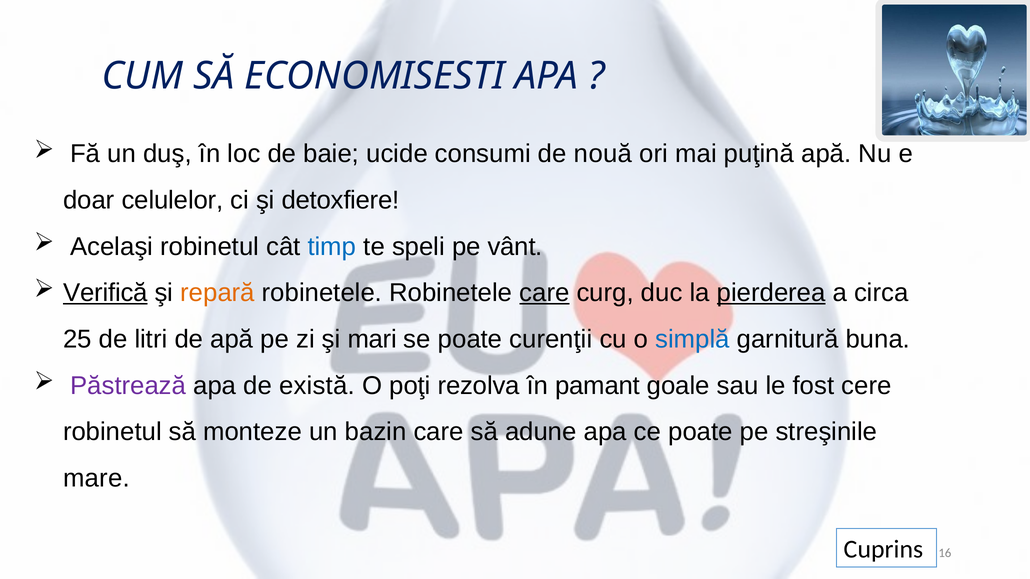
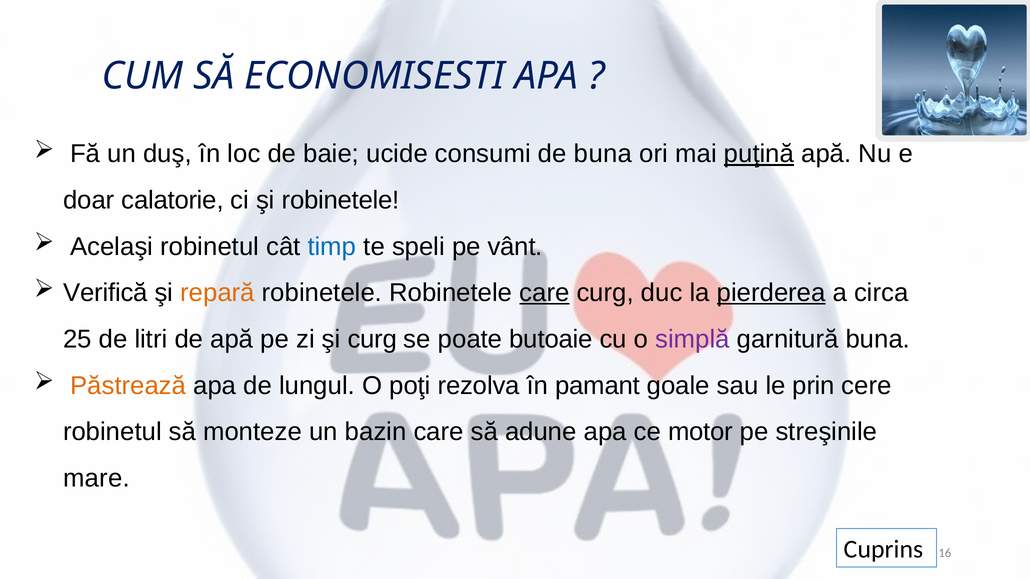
de nouă: nouă -> buna (603, 154)
puţină underline: none -> present (759, 154)
celulelor: celulelor -> calatorie (173, 200)
şi detoxfiere: detoxfiere -> robinetele (341, 200)
Verifică underline: present -> none (105, 293)
şi mari: mari -> curg (372, 339)
curenţii: curenţii -> butoaie (551, 339)
simplă colour: blue -> purple (693, 339)
Păstrează colour: purple -> orange (128, 386)
există: există -> lungul (317, 386)
fost: fost -> prin (814, 386)
ce poate: poate -> motor (701, 432)
